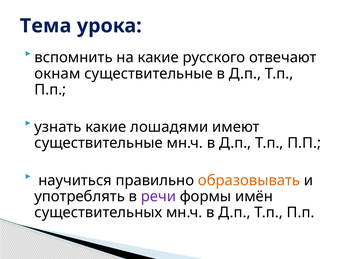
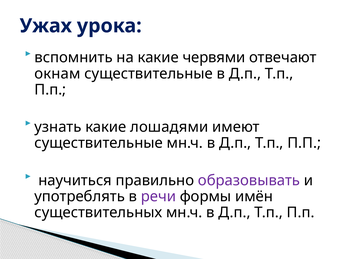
Тема: Тема -> Ужах (46, 26)
русского: русского -> червями (214, 57)
образовывать colour: orange -> purple (249, 180)
